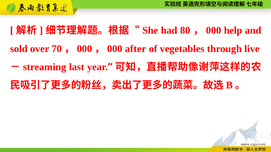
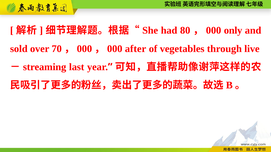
help: help -> only (233, 31)
